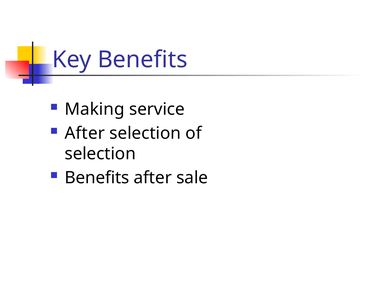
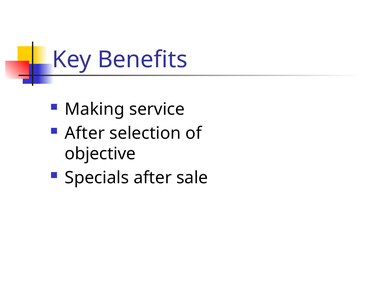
selection: selection -> objective (100, 154)
Benefits: Benefits -> Specials (97, 178)
